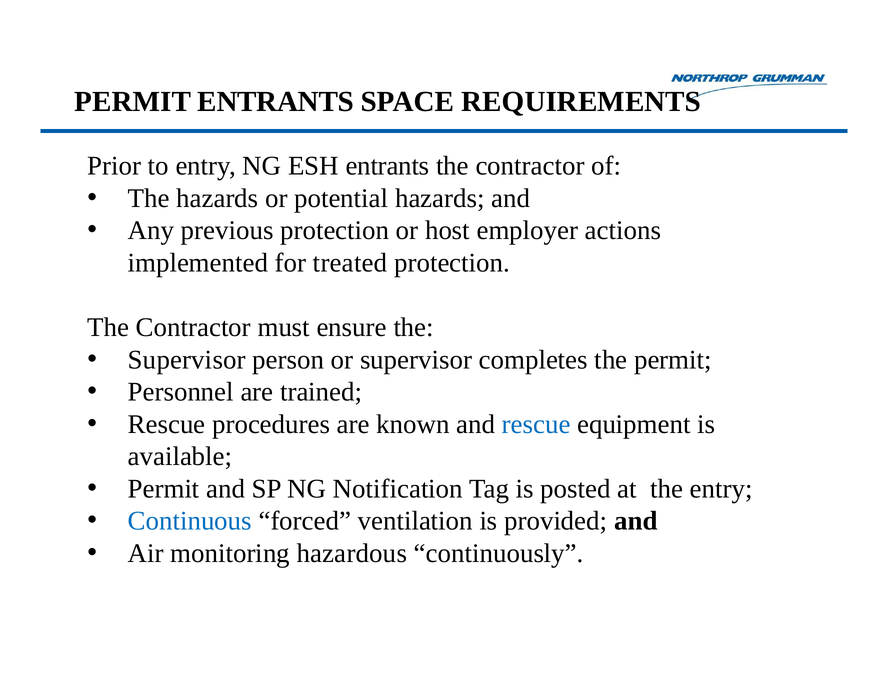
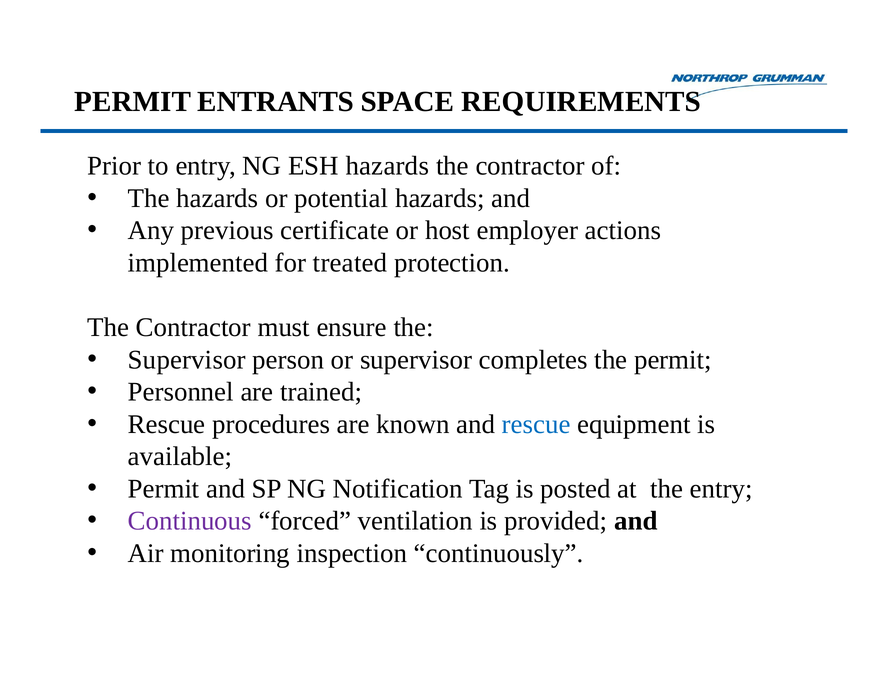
ESH entrants: entrants -> hazards (387, 166)
previous protection: protection -> certificate (335, 231)
Continuous colour: blue -> purple (190, 521)
hazardous: hazardous -> inspection (352, 554)
